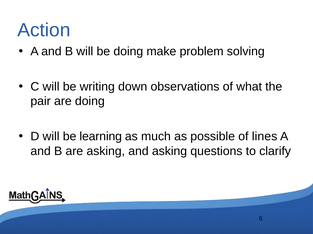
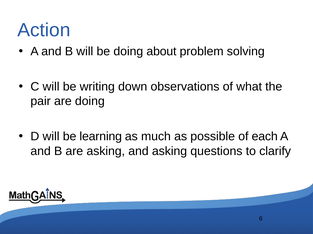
make: make -> about (161, 52)
lines: lines -> each (265, 137)
